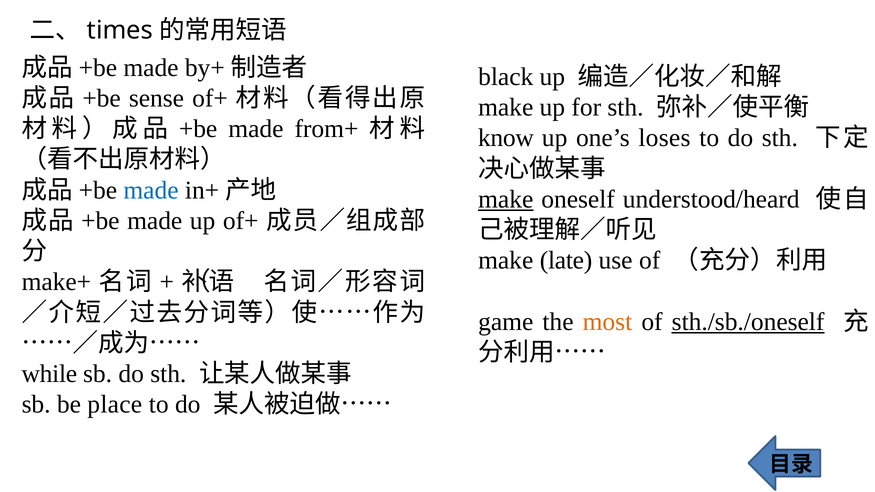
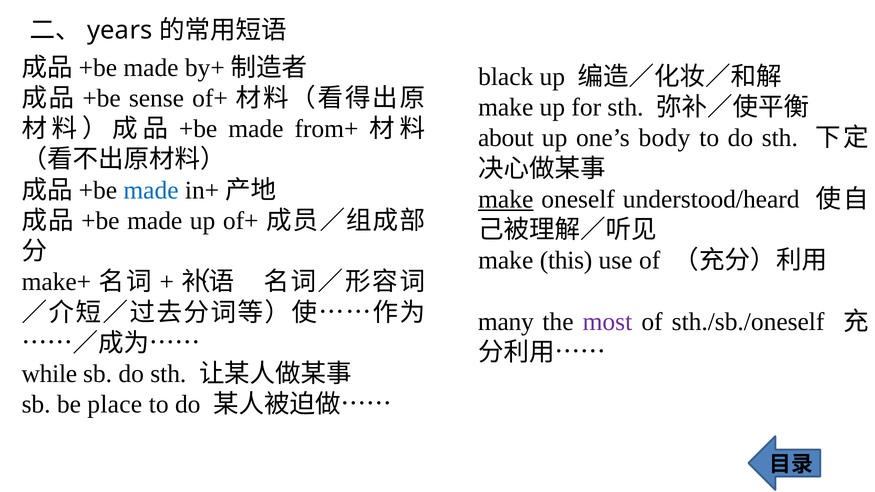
times: times -> years (120, 30)
know: know -> about (506, 138)
loses: loses -> body (664, 138)
late: late -> this (566, 261)
game: game -> many (506, 322)
most colour: orange -> purple (607, 322)
sth./sb./oneself underline: present -> none (748, 322)
